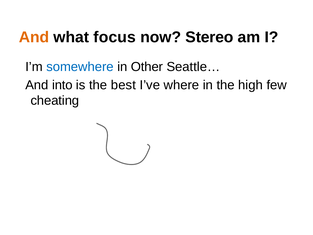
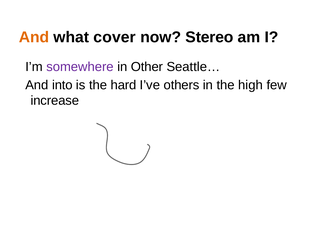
focus: focus -> cover (115, 37)
somewhere colour: blue -> purple (80, 67)
best: best -> hard (124, 85)
where: where -> others (181, 85)
cheating: cheating -> increase (55, 101)
